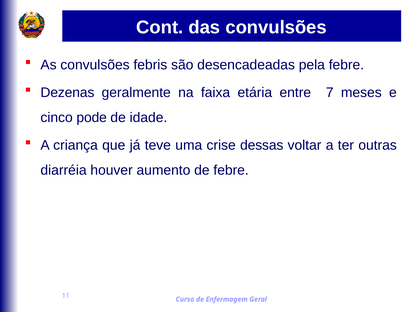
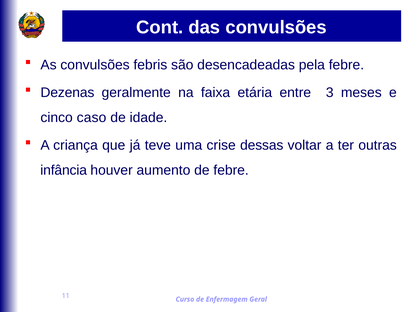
7: 7 -> 3 (330, 92)
pode: pode -> caso (92, 117)
diarréia: diarréia -> infância (64, 170)
